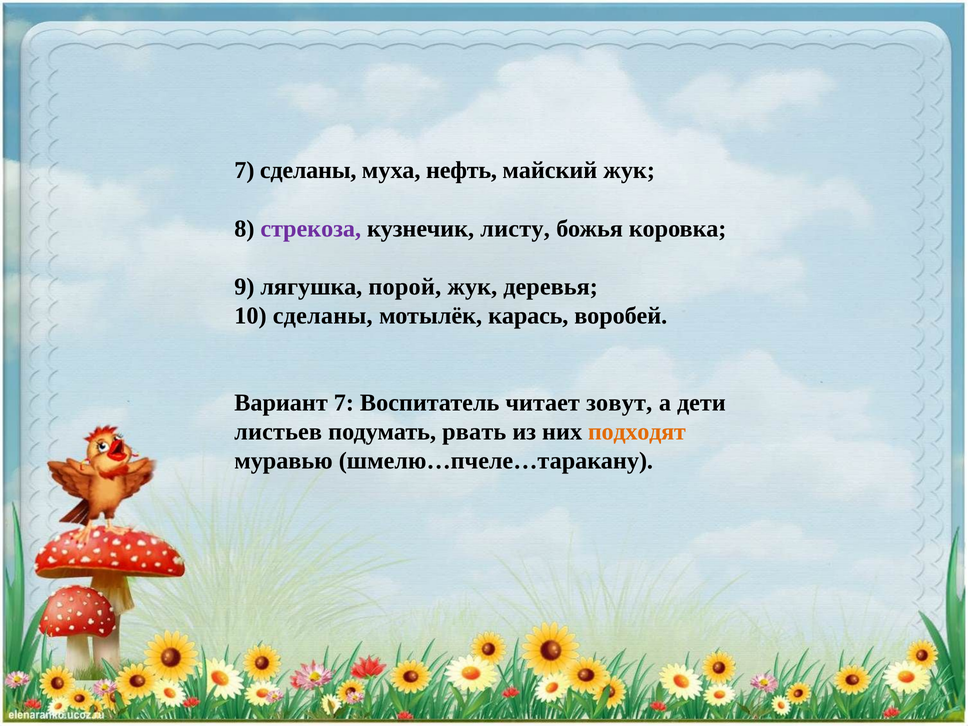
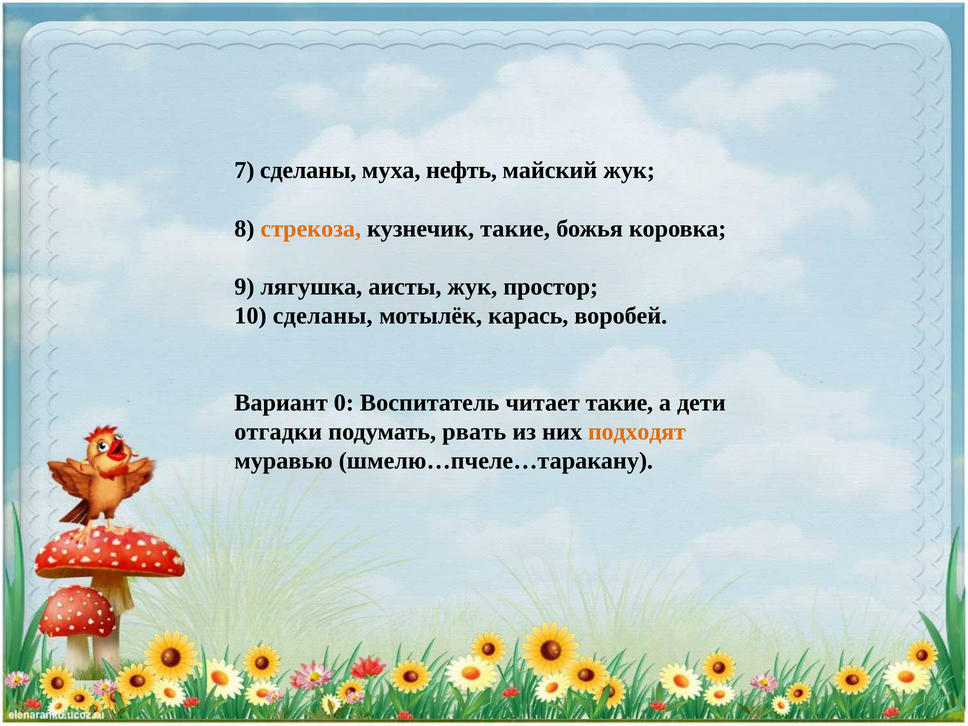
стрекоза colour: purple -> orange (311, 229)
кузнечик листу: листу -> такие (515, 229)
порой: порой -> аисты (405, 287)
деревья: деревья -> простор (551, 287)
Вариант 7: 7 -> 0 (344, 403)
читает зовут: зовут -> такие (619, 403)
листьев: листьев -> отгадки (278, 432)
